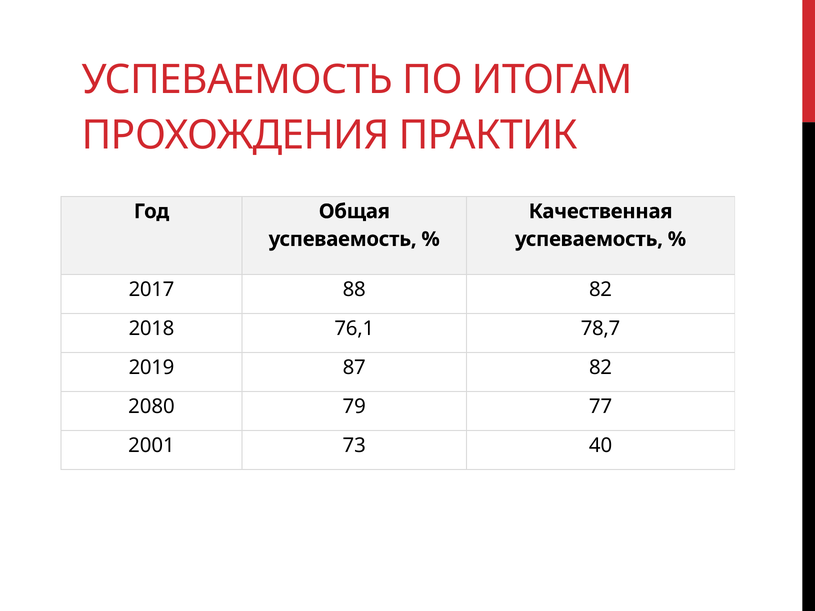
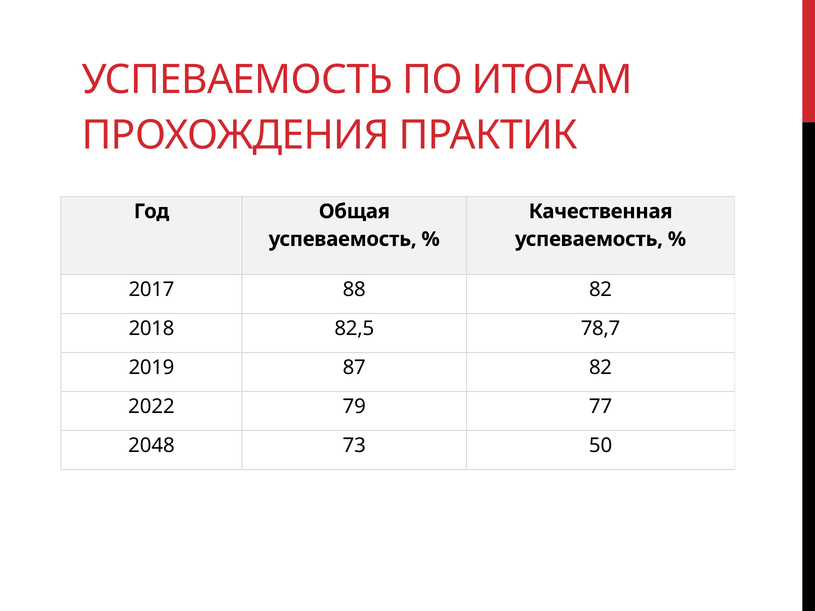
76,1: 76,1 -> 82,5 (354, 329)
2080: 2080 -> 2022 (151, 407)
2001: 2001 -> 2048 (151, 446)
40: 40 -> 50 (601, 446)
